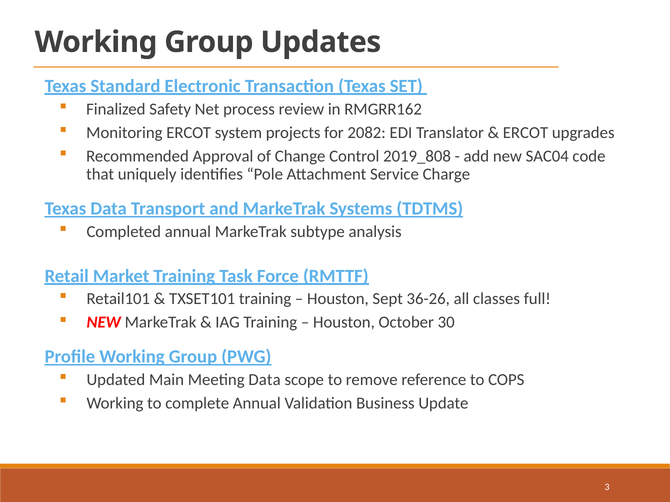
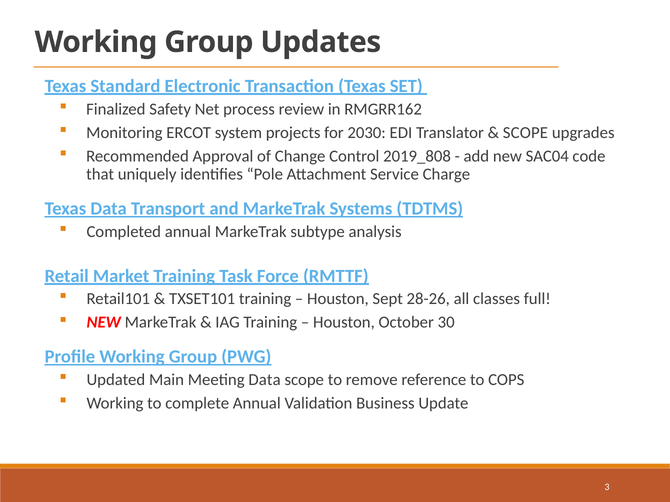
2082: 2082 -> 2030 (367, 133)
ERCOT: ERCOT -> SCOPE (525, 133)
36-26: 36-26 -> 28-26 (428, 299)
